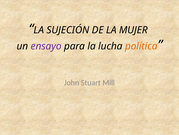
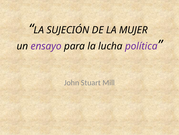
política colour: orange -> purple (141, 46)
